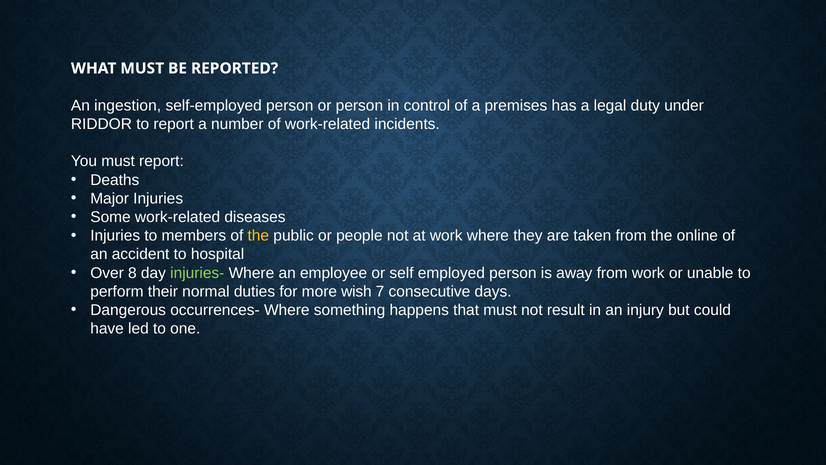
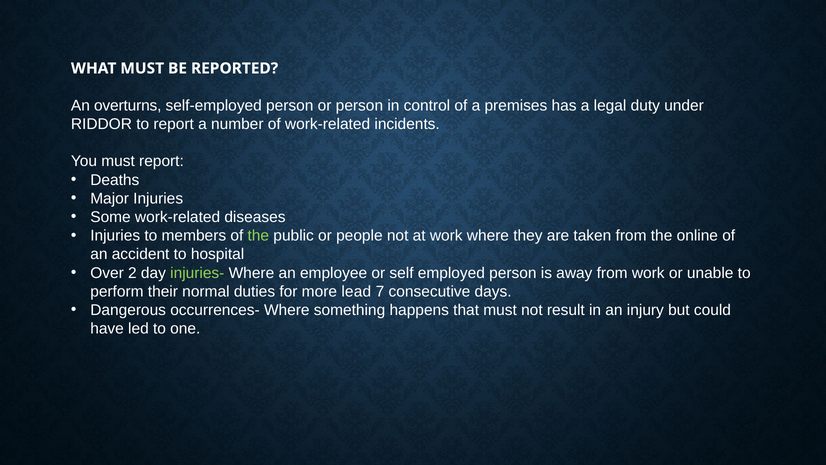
ingestion: ingestion -> overturns (128, 105)
the colour: yellow -> light green (258, 236)
8: 8 -> 2 (132, 273)
wish: wish -> lead (356, 291)
